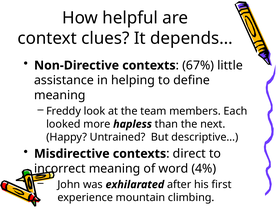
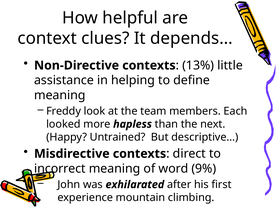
67%: 67% -> 13% (198, 65)
4%: 4% -> 9% (204, 168)
